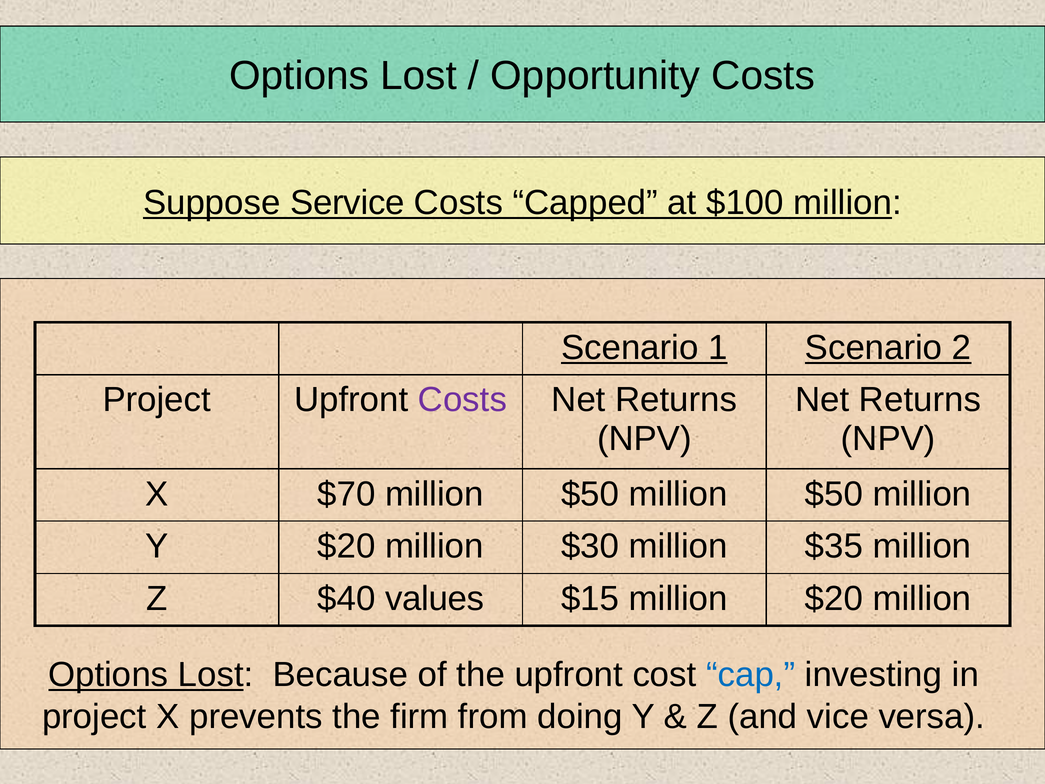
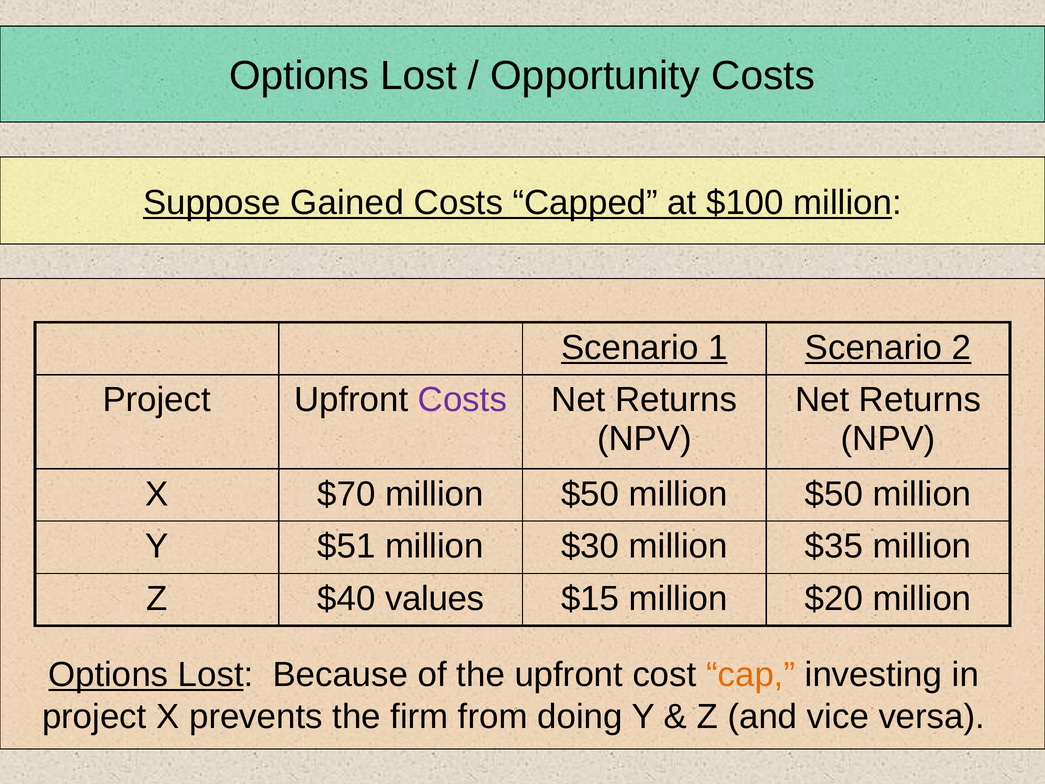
Service: Service -> Gained (347, 203)
Y $20: $20 -> $51 (346, 546)
cap colour: blue -> orange (751, 675)
